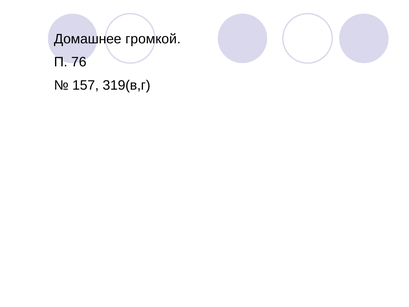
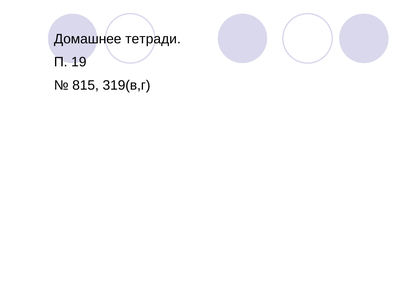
громкой: громкой -> тетради (153, 39)
76: 76 -> 19 (79, 62)
157: 157 -> 815 (86, 85)
